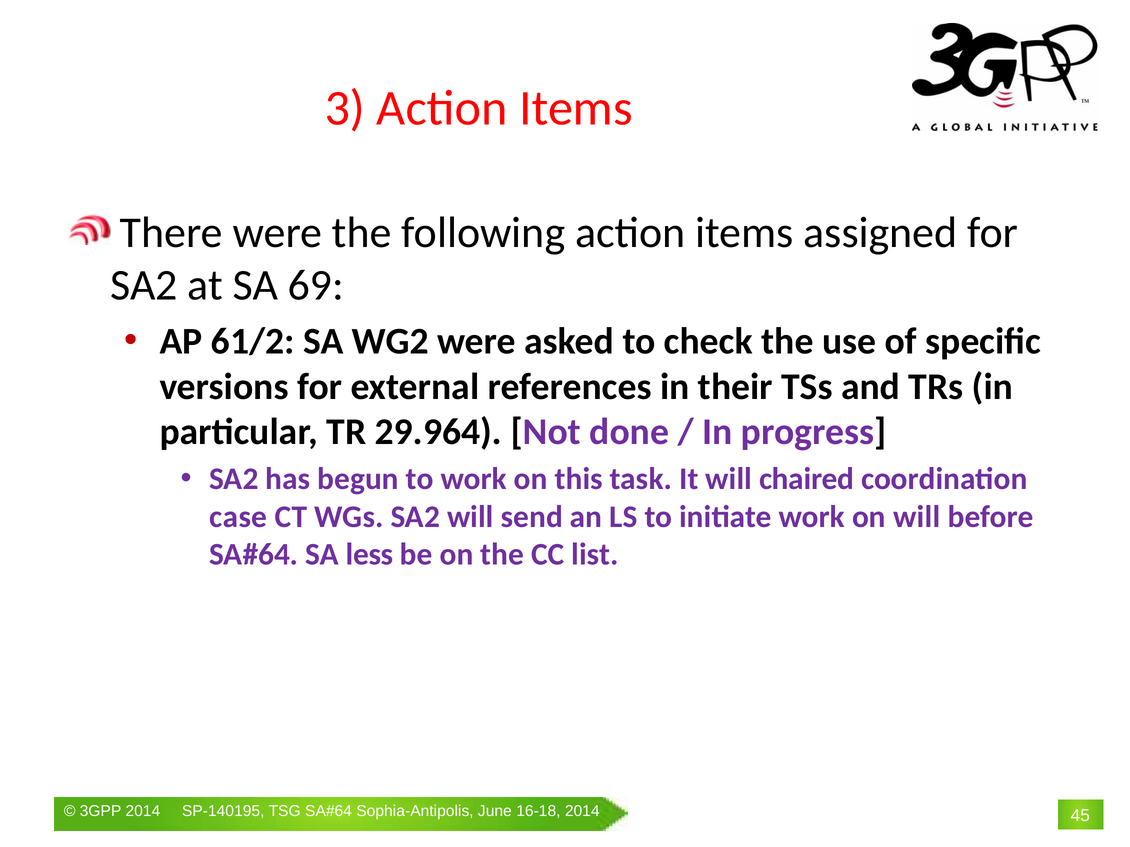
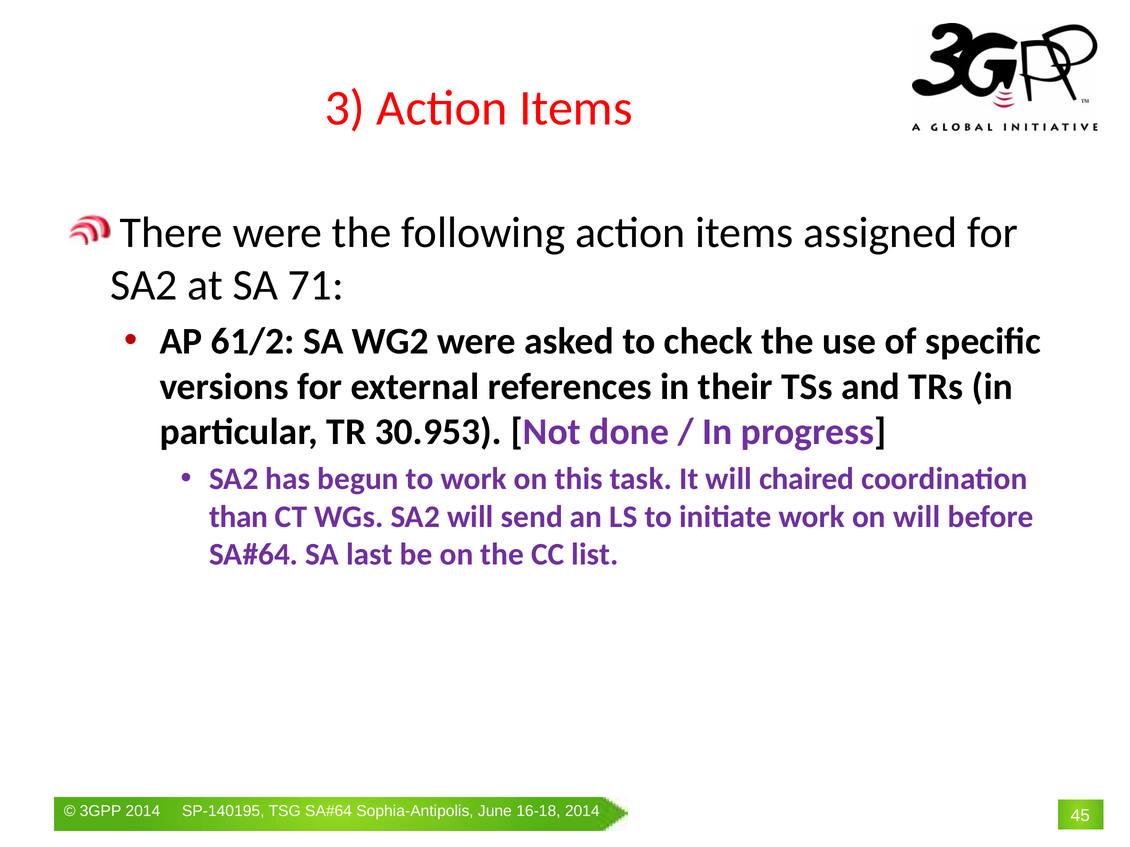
69: 69 -> 71 (316, 286)
29.964: 29.964 -> 30.953 (438, 432)
case: case -> than (239, 517)
less: less -> last (369, 555)
